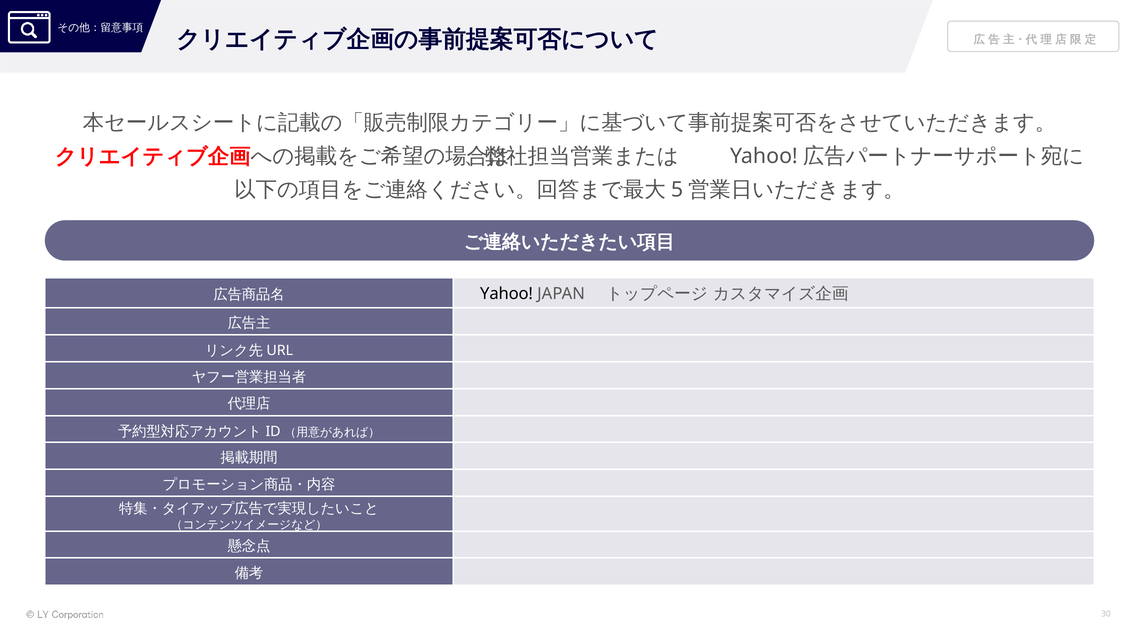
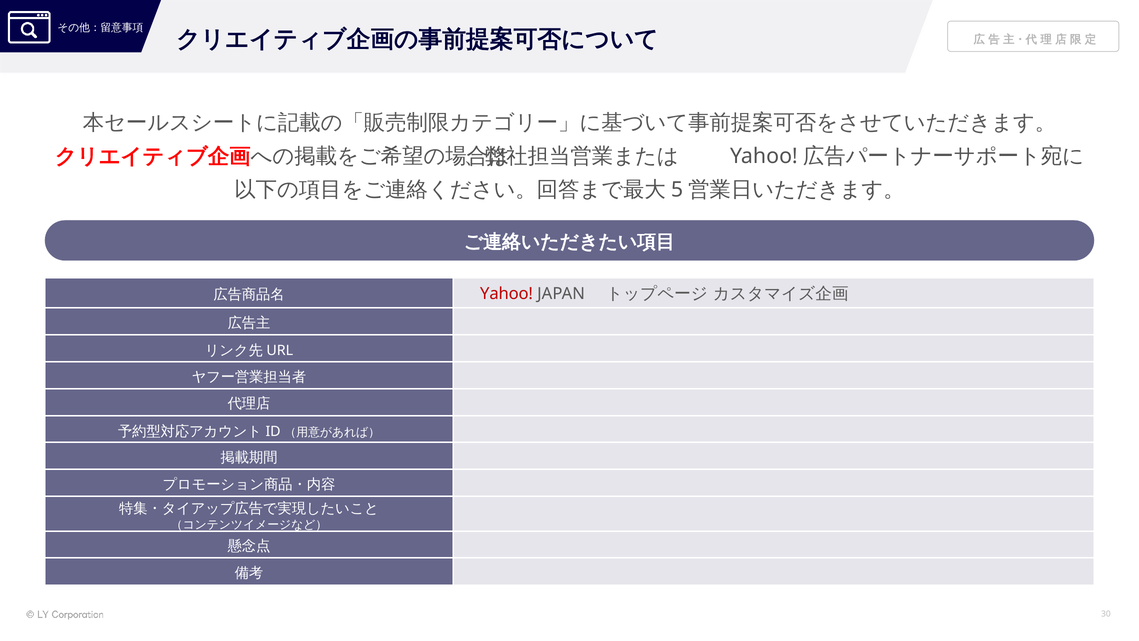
Yahoo colour: black -> red (507, 294)
